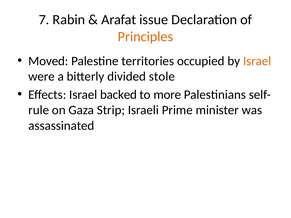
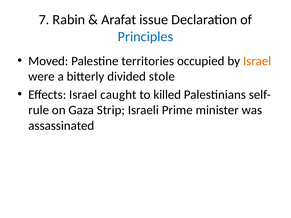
Principles colour: orange -> blue (145, 37)
backed: backed -> caught (118, 95)
more: more -> killed (167, 95)
